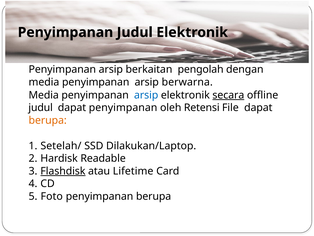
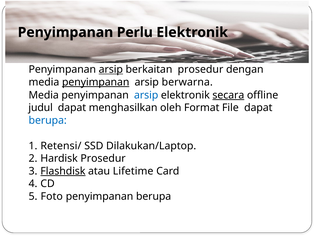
Penyimpanan Judul: Judul -> Perlu (135, 32)
arsip underline: none -> present (111, 69)
berkaitan pengolah: pengolah -> prosedur (201, 69)
penyimpanan underline: none -> present (96, 82)
dapat penyimpanan: penyimpanan -> menghasilkan (123, 107)
Retensi: Retensi -> Format (202, 107)
berupa colour: orange -> blue (48, 120)
Setelah/: Setelah/ -> Retensi/ (61, 146)
Hardisk Readable: Readable -> Prosedur (103, 158)
